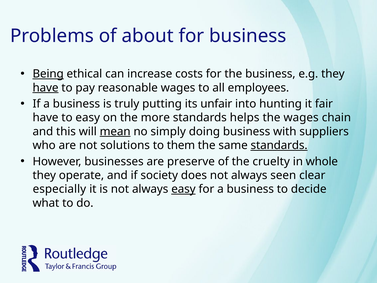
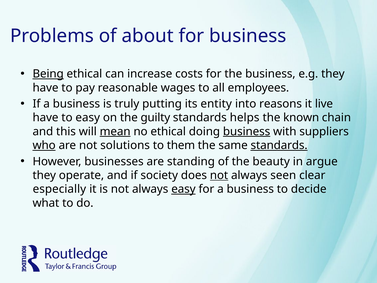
have underline: present -> none (46, 88)
unfair: unfair -> entity (216, 104)
hunting: hunting -> reasons (281, 104)
fair: fair -> live (324, 104)
more: more -> guilty (155, 118)
the wages: wages -> known (301, 118)
no simply: simply -> ethical (168, 131)
business underline: none -> present (247, 131)
who underline: none -> present (44, 145)
preserve: preserve -> standing (191, 161)
cruelty: cruelty -> beauty (271, 161)
whole: whole -> argue (322, 161)
not underline: none -> present (219, 175)
